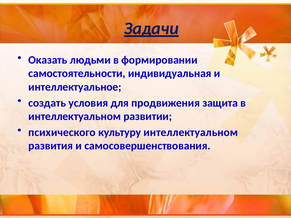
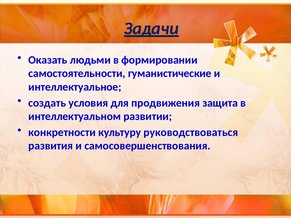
индивидуальная: индивидуальная -> гуманистические (170, 74)
психического: психического -> конкретности (62, 132)
культуру интеллектуальном: интеллектуальном -> руководствоваться (191, 132)
